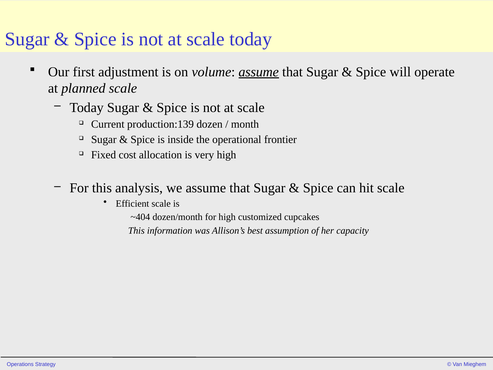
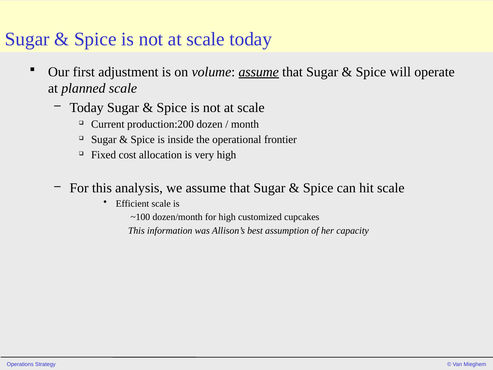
production:139: production:139 -> production:200 (160, 124)
~404: ~404 -> ~100 (140, 217)
